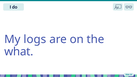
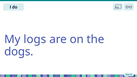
what: what -> dogs (19, 52)
